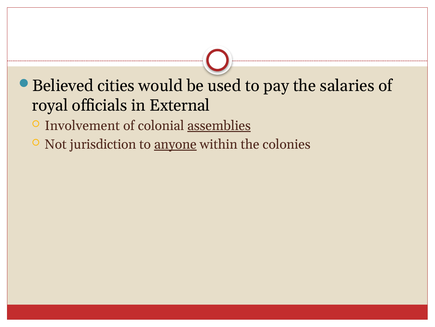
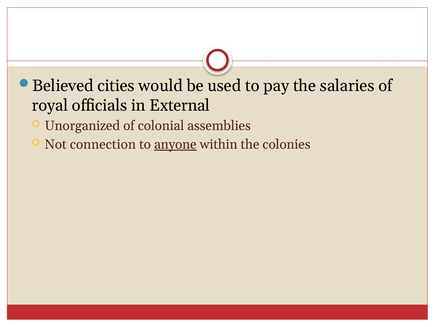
Involvement: Involvement -> Unorganized (82, 126)
assemblies underline: present -> none (219, 126)
jurisdiction: jurisdiction -> connection (103, 144)
